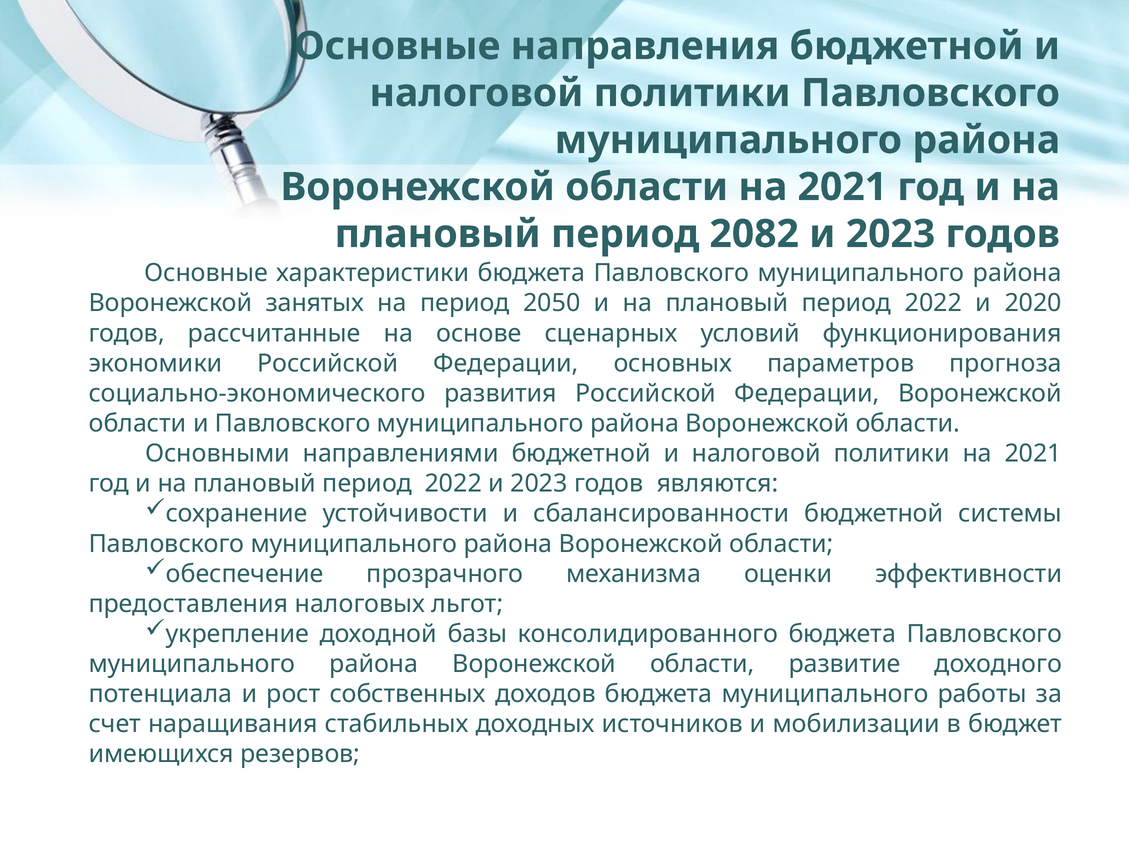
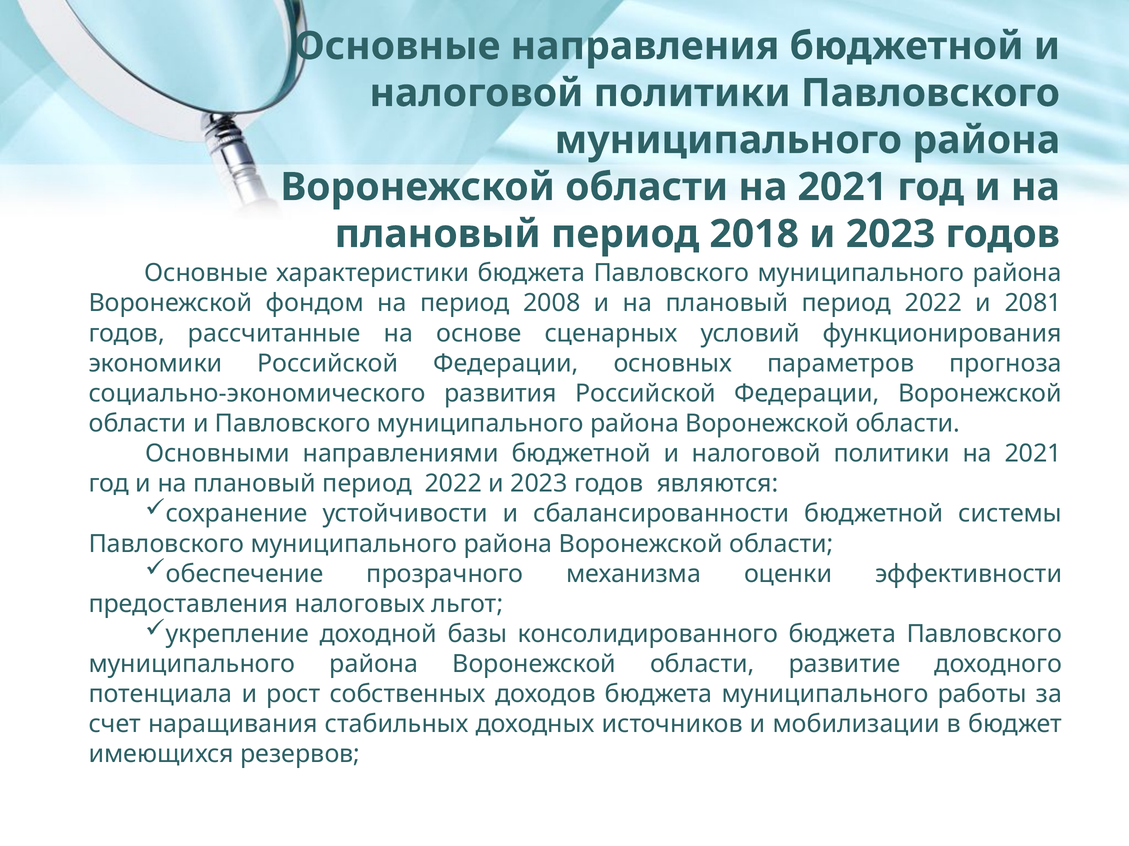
2082: 2082 -> 2018 (754, 234)
занятых: занятых -> фондом (315, 303)
2050: 2050 -> 2008 (552, 303)
2020: 2020 -> 2081 (1033, 303)
